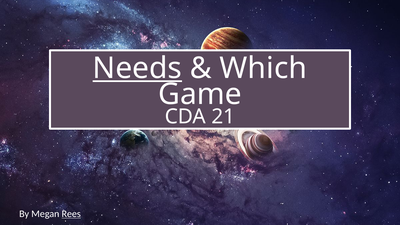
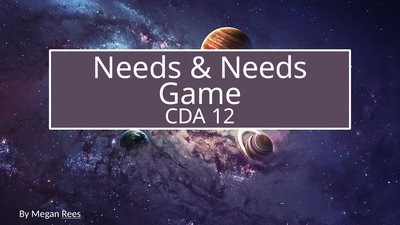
Needs underline: present -> none (137, 68)
Which: Which -> Needs (264, 68)
21: 21 -> 12 (223, 117)
